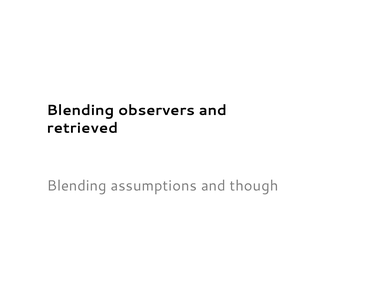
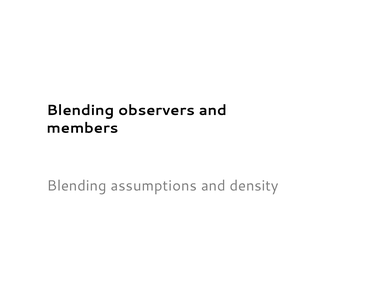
retrieved: retrieved -> members (83, 128)
though: though -> density (254, 186)
